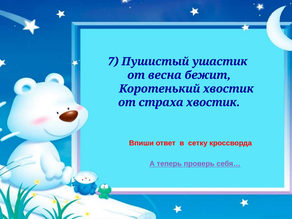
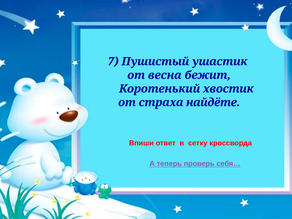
страха хвостик: хвостик -> найдёте (213, 102)
